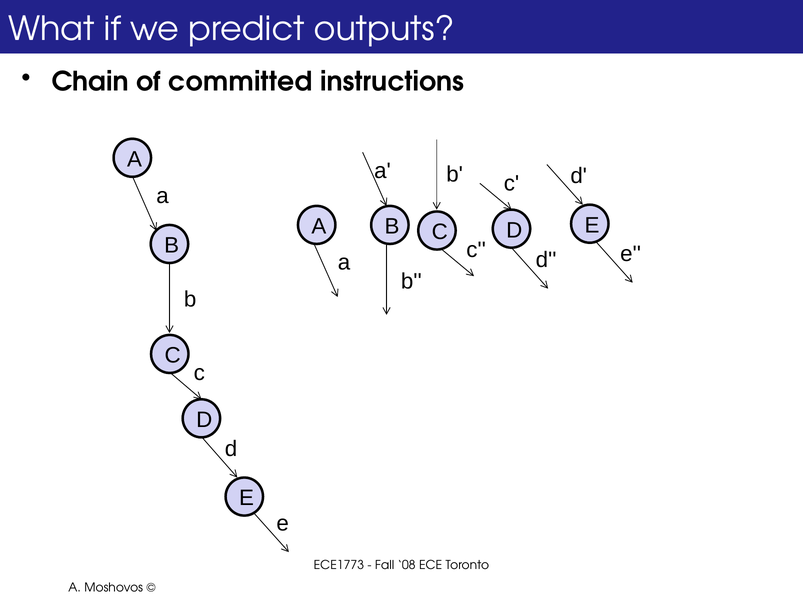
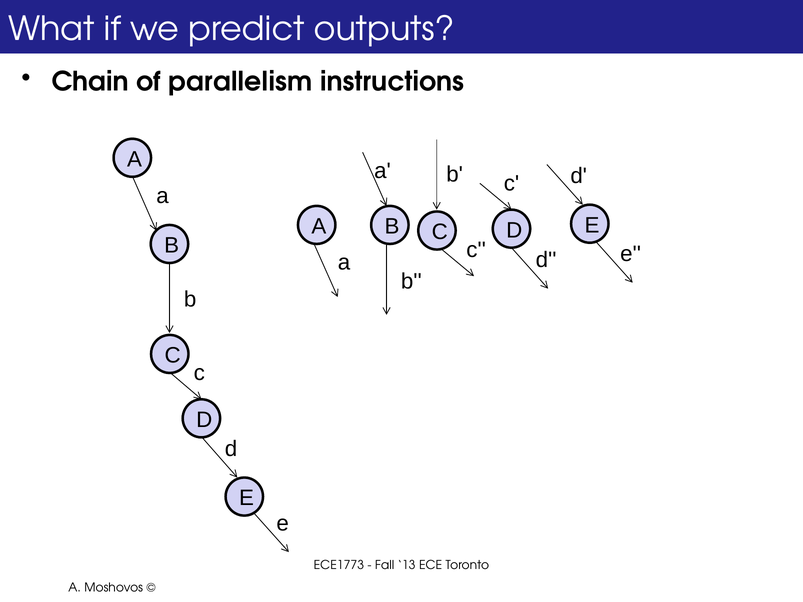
committed: committed -> parallelism (240, 82)
08: 08 -> 13 (407, 566)
